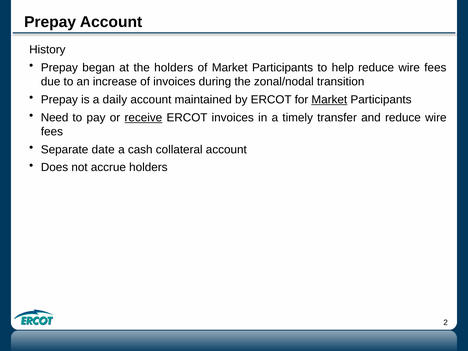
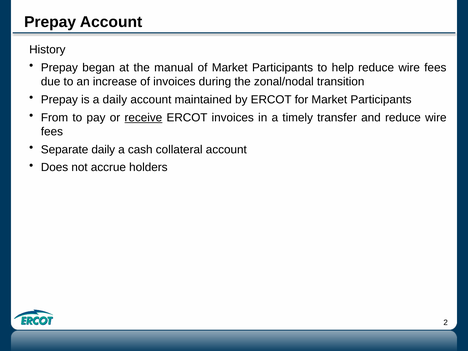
the holders: holders -> manual (174, 68)
Market underline: present -> none (329, 100)
Need: Need -> From (55, 118)
Separate date: date -> daily (103, 149)
